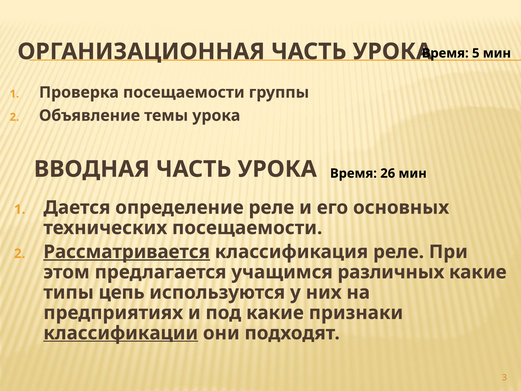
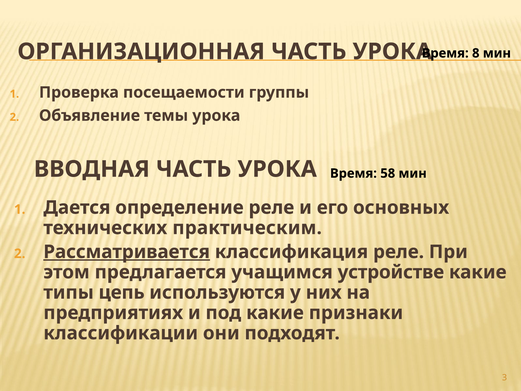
5: 5 -> 8 (476, 53)
26: 26 -> 58 (388, 173)
технических посещаемости: посещаемости -> практическим (247, 228)
различных: различных -> устройстве (391, 272)
классификации underline: present -> none (121, 333)
